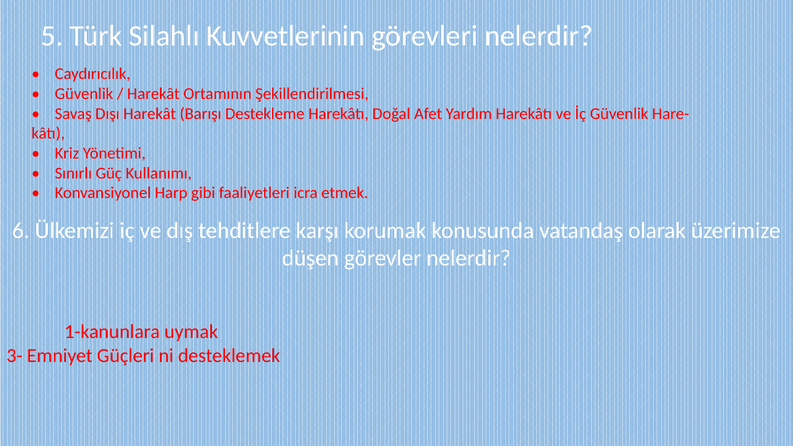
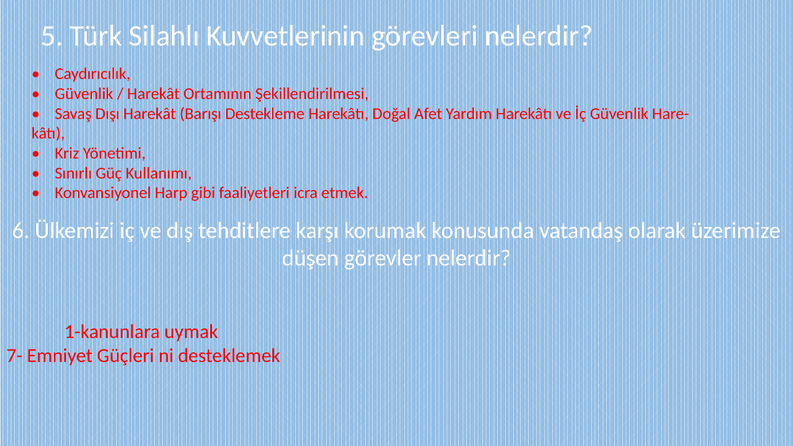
3-: 3- -> 7- (15, 356)
